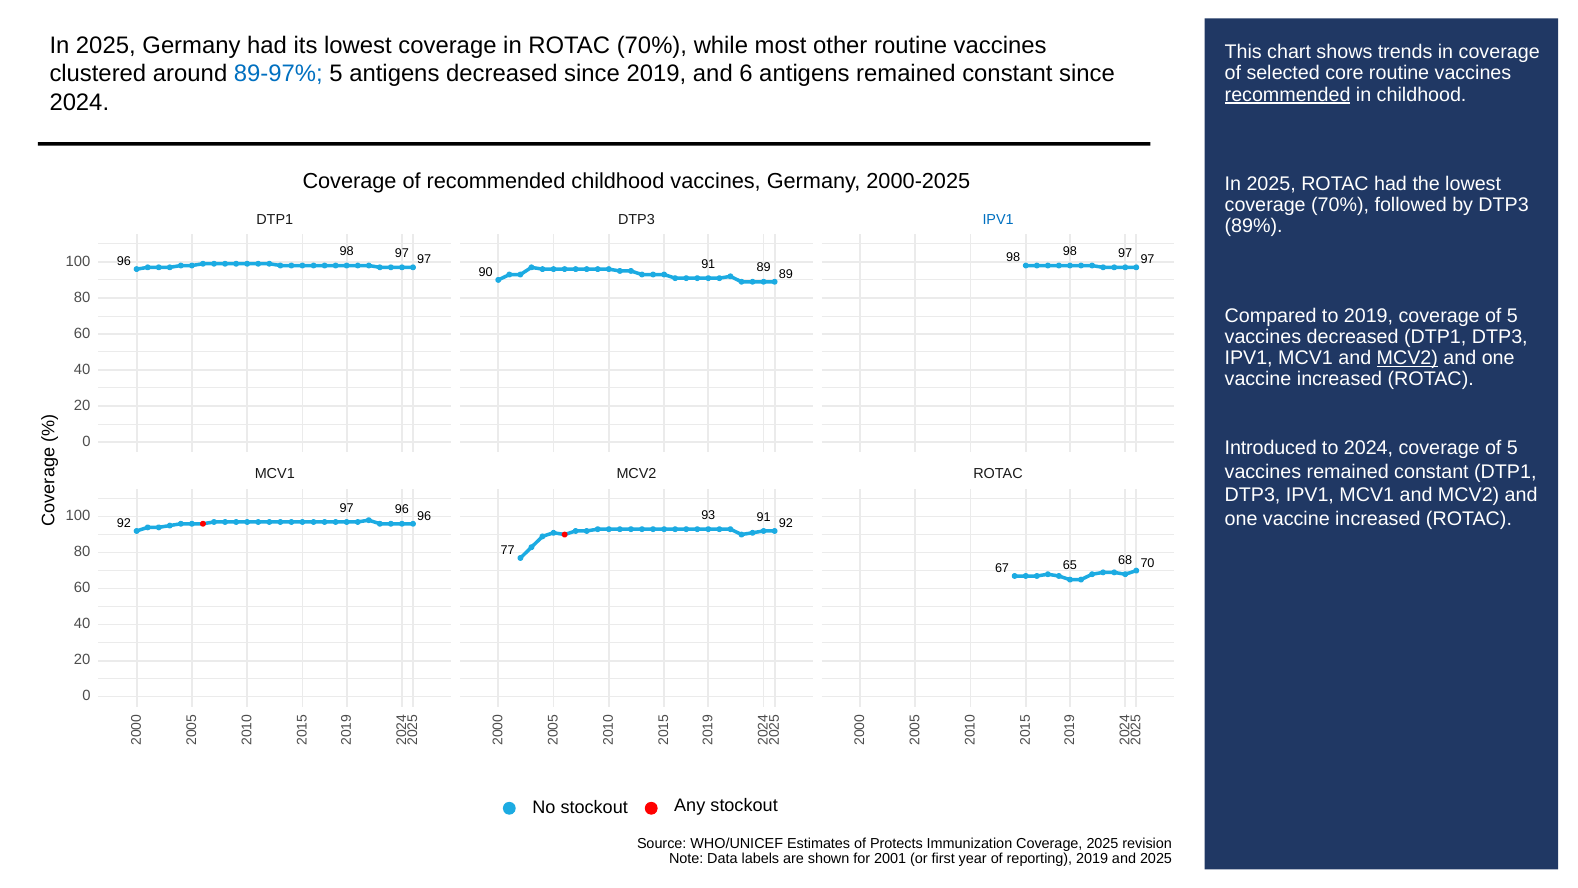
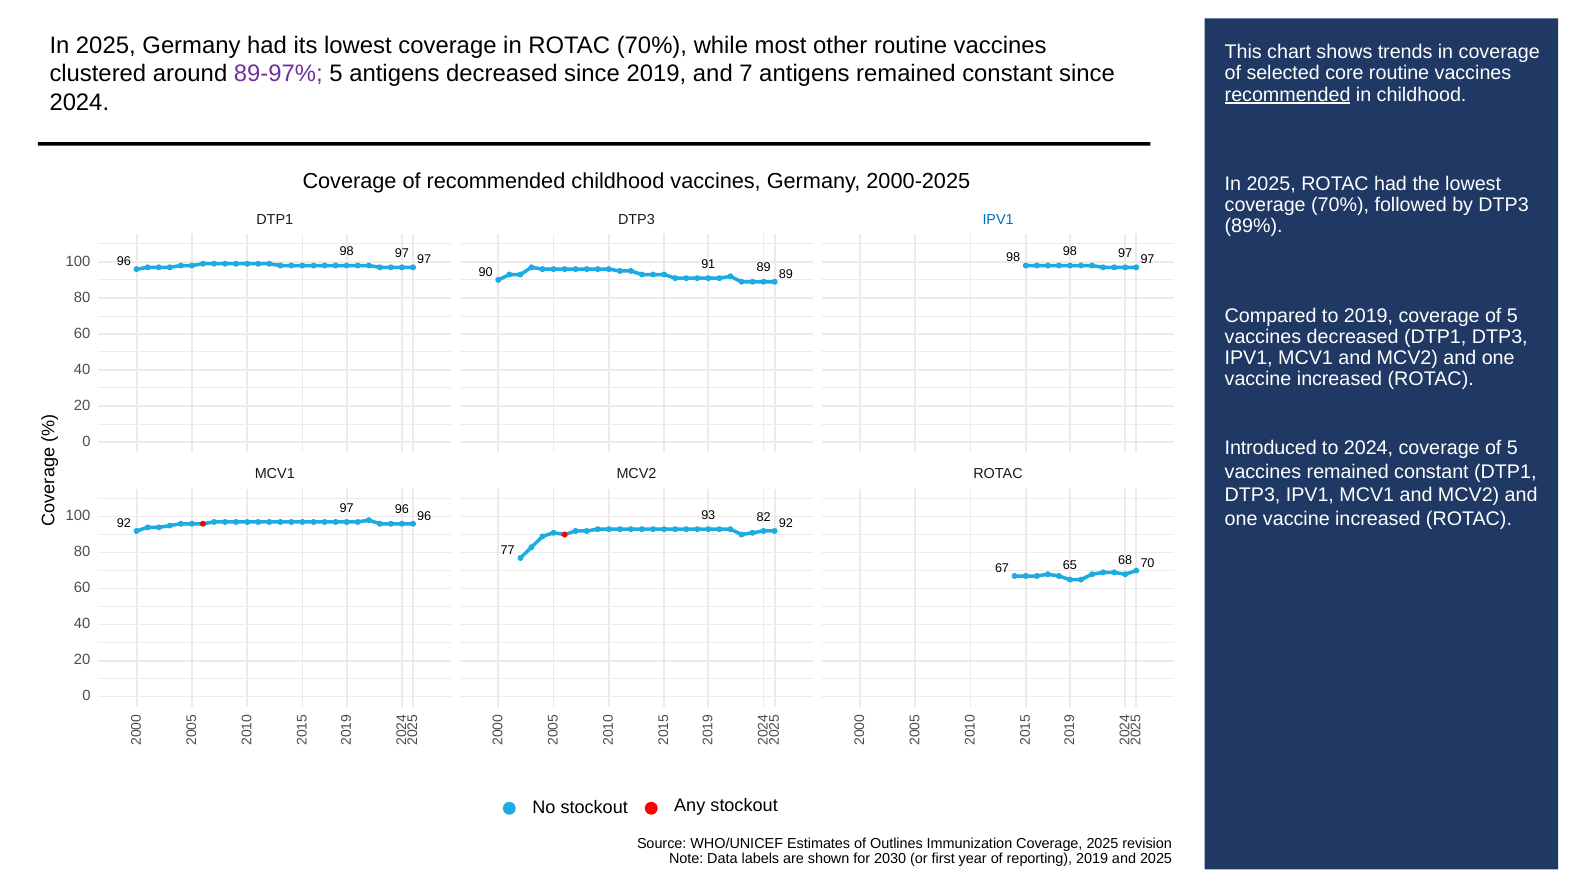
89-97% colour: blue -> purple (278, 74)
6: 6 -> 7 (746, 74)
MCV2 underline: present -> none (1407, 358)
93 91: 91 -> 82 (764, 517)
Protects: Protects -> Outlines (896, 843)
2001: 2001 -> 2030 (890, 859)
